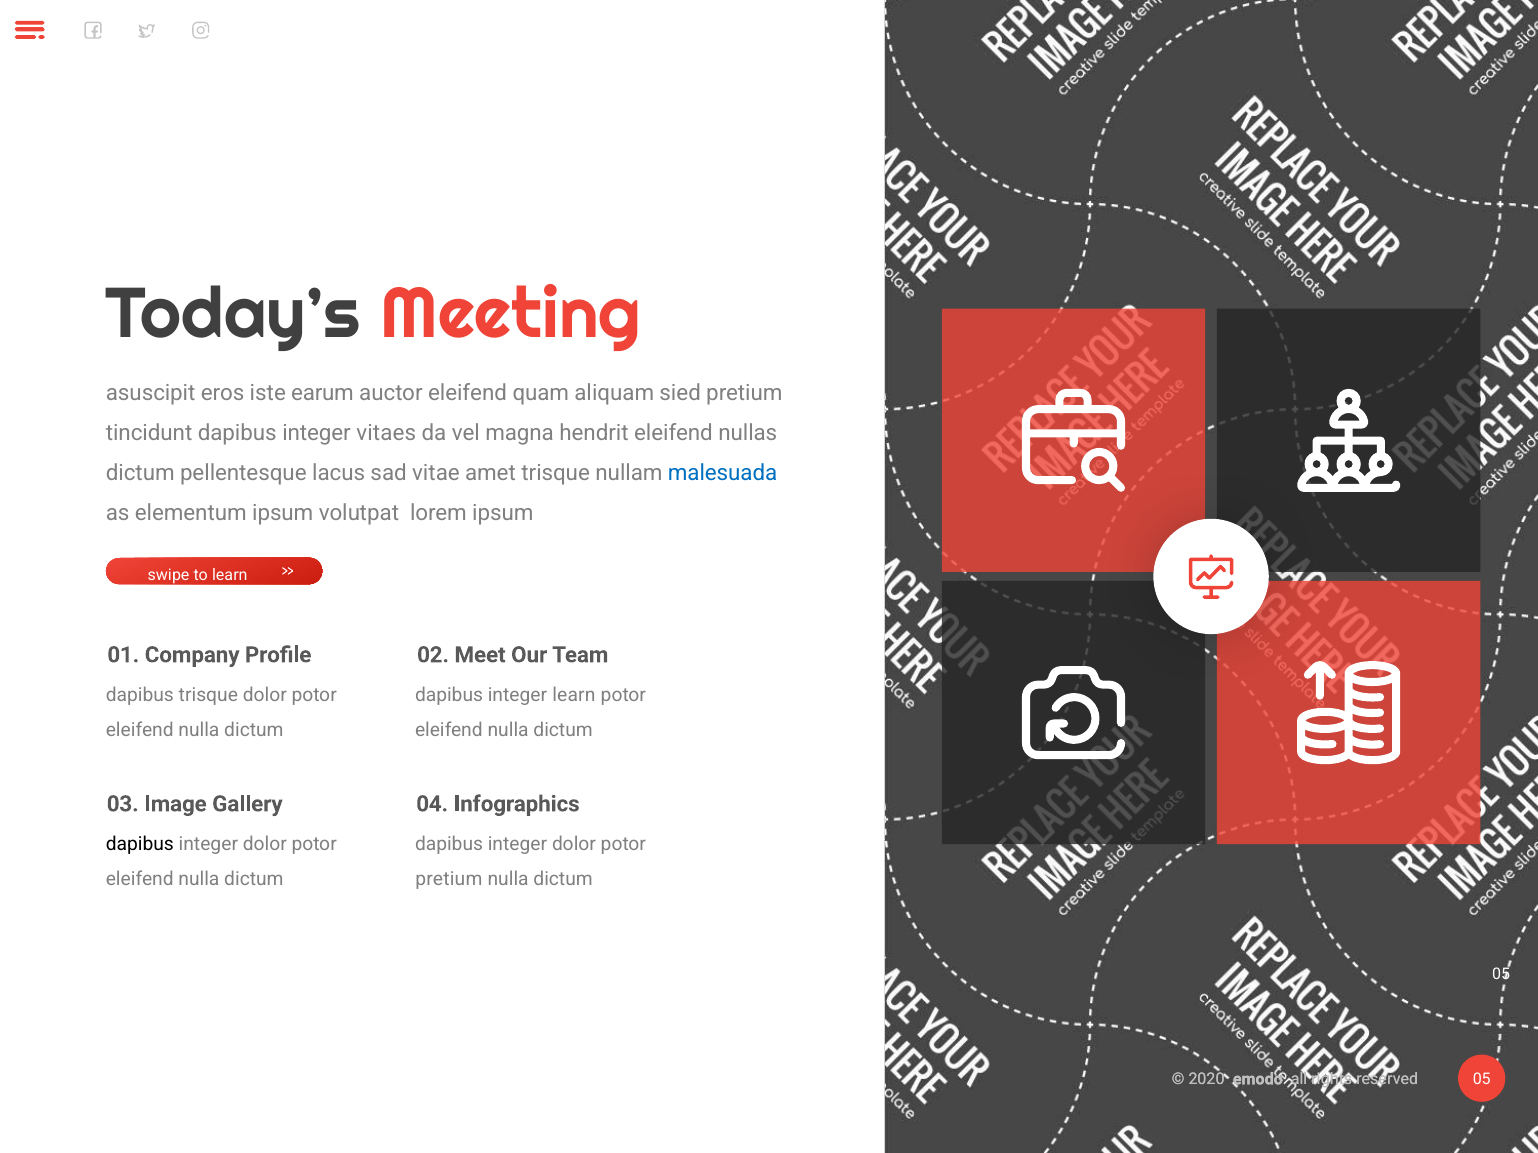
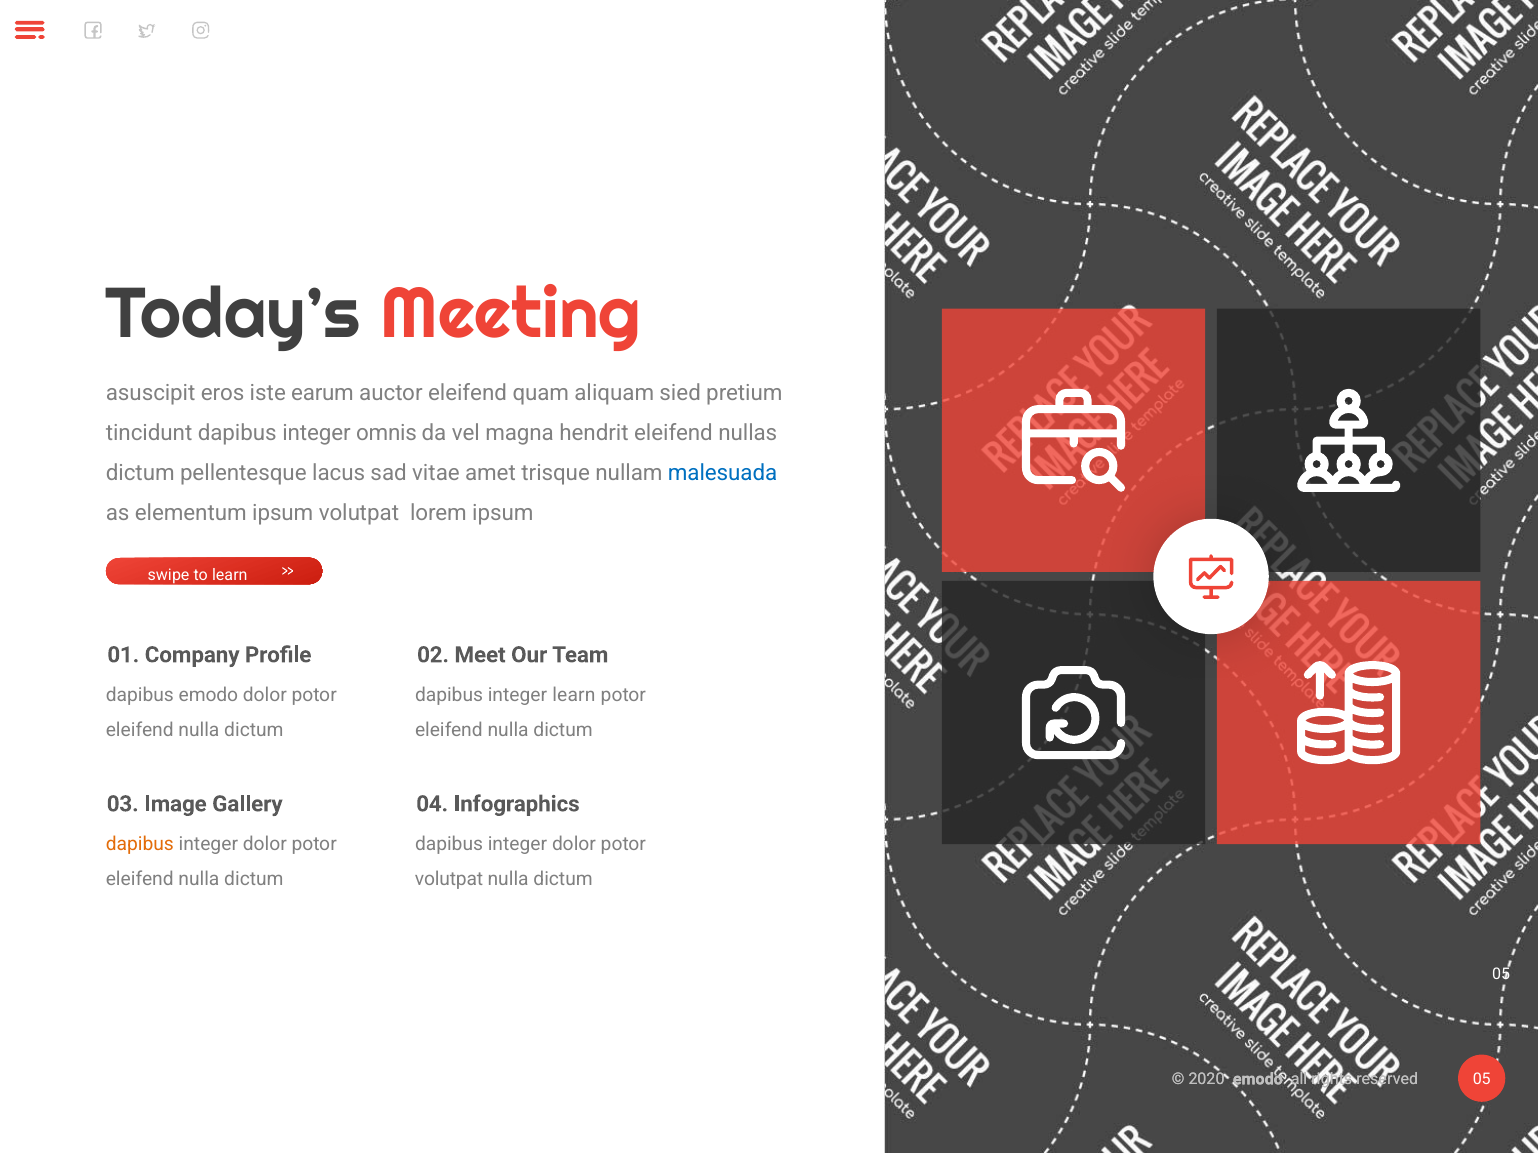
vitaes: vitaes -> omnis (387, 433)
dapibus trisque: trisque -> emodo (208, 696)
dapibus colour: black -> orange (140, 845)
pretium: pretium -> volutpat (449, 880)
